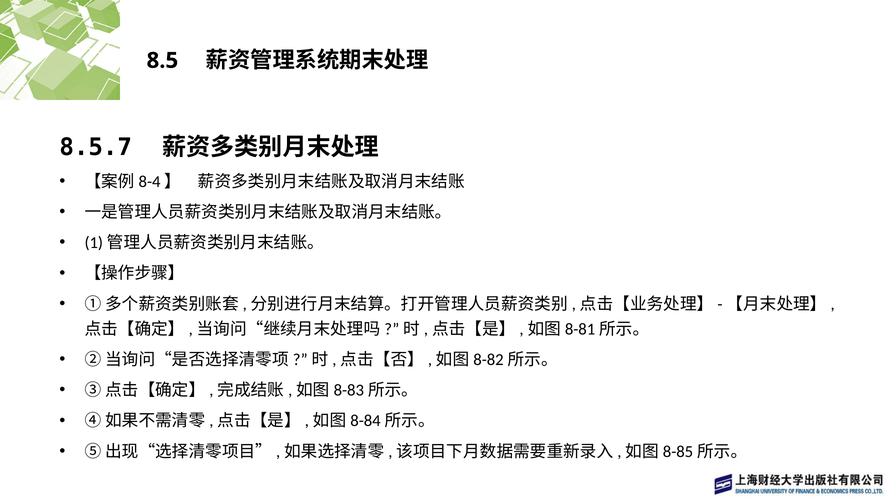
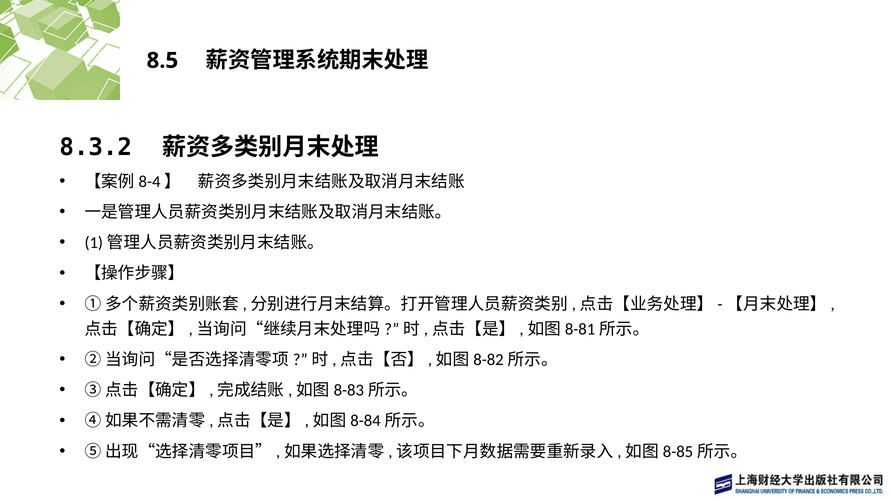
8.5.7: 8.5.7 -> 8.3.2 (96, 147)
